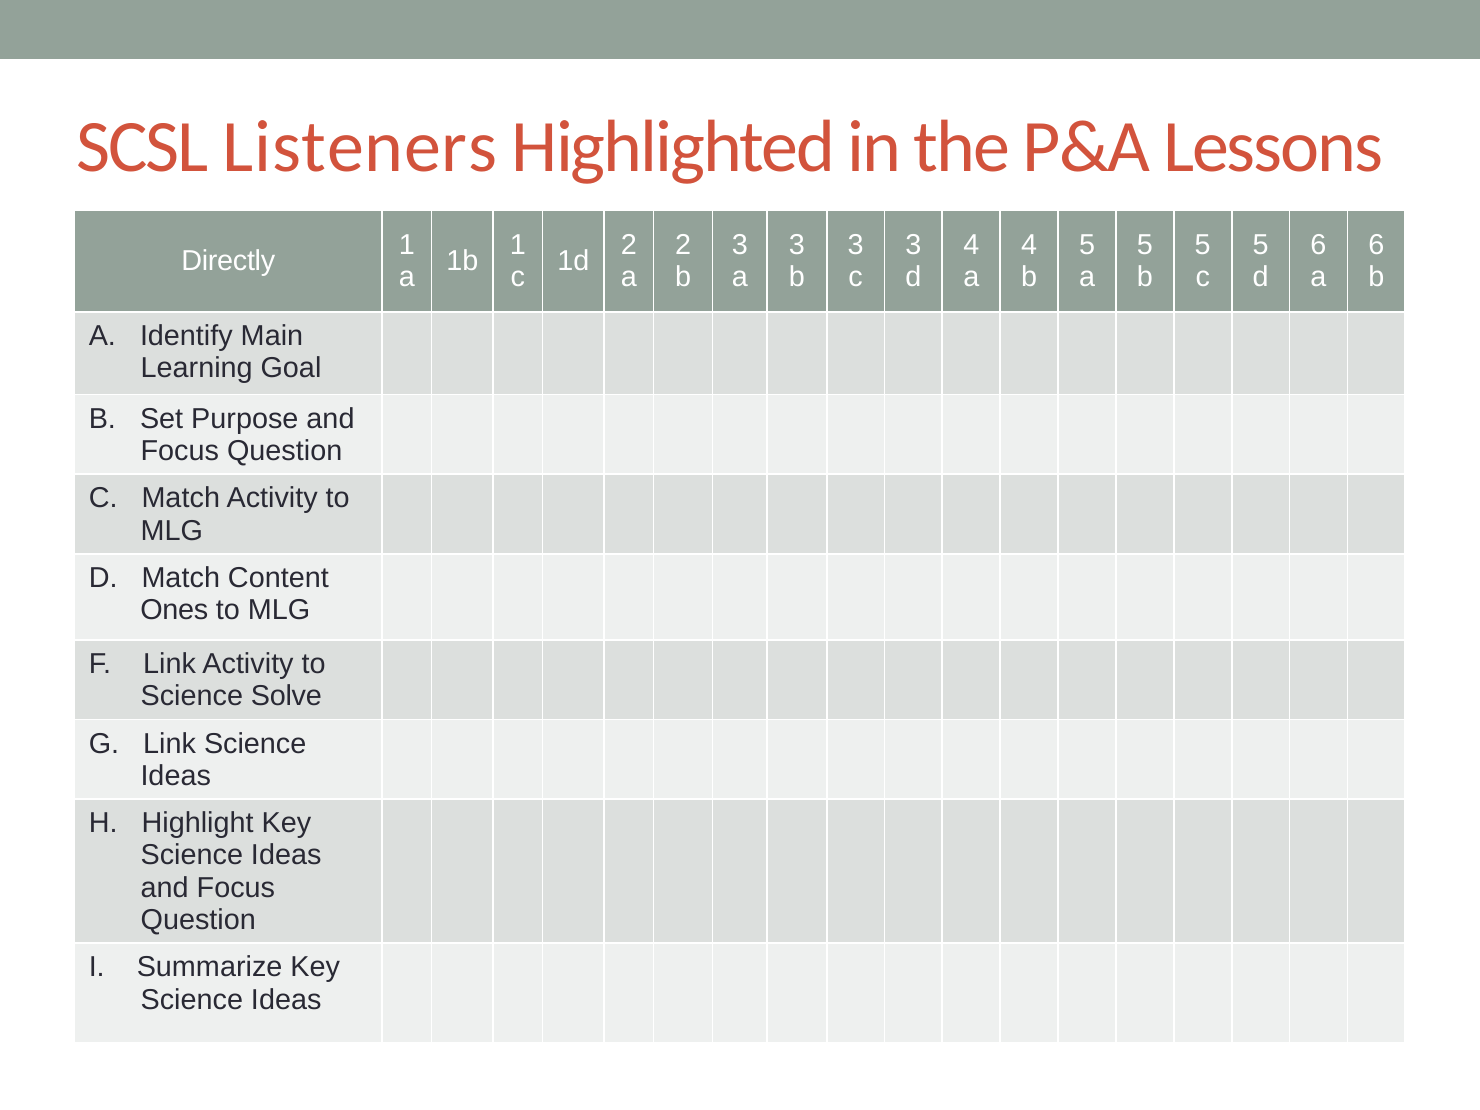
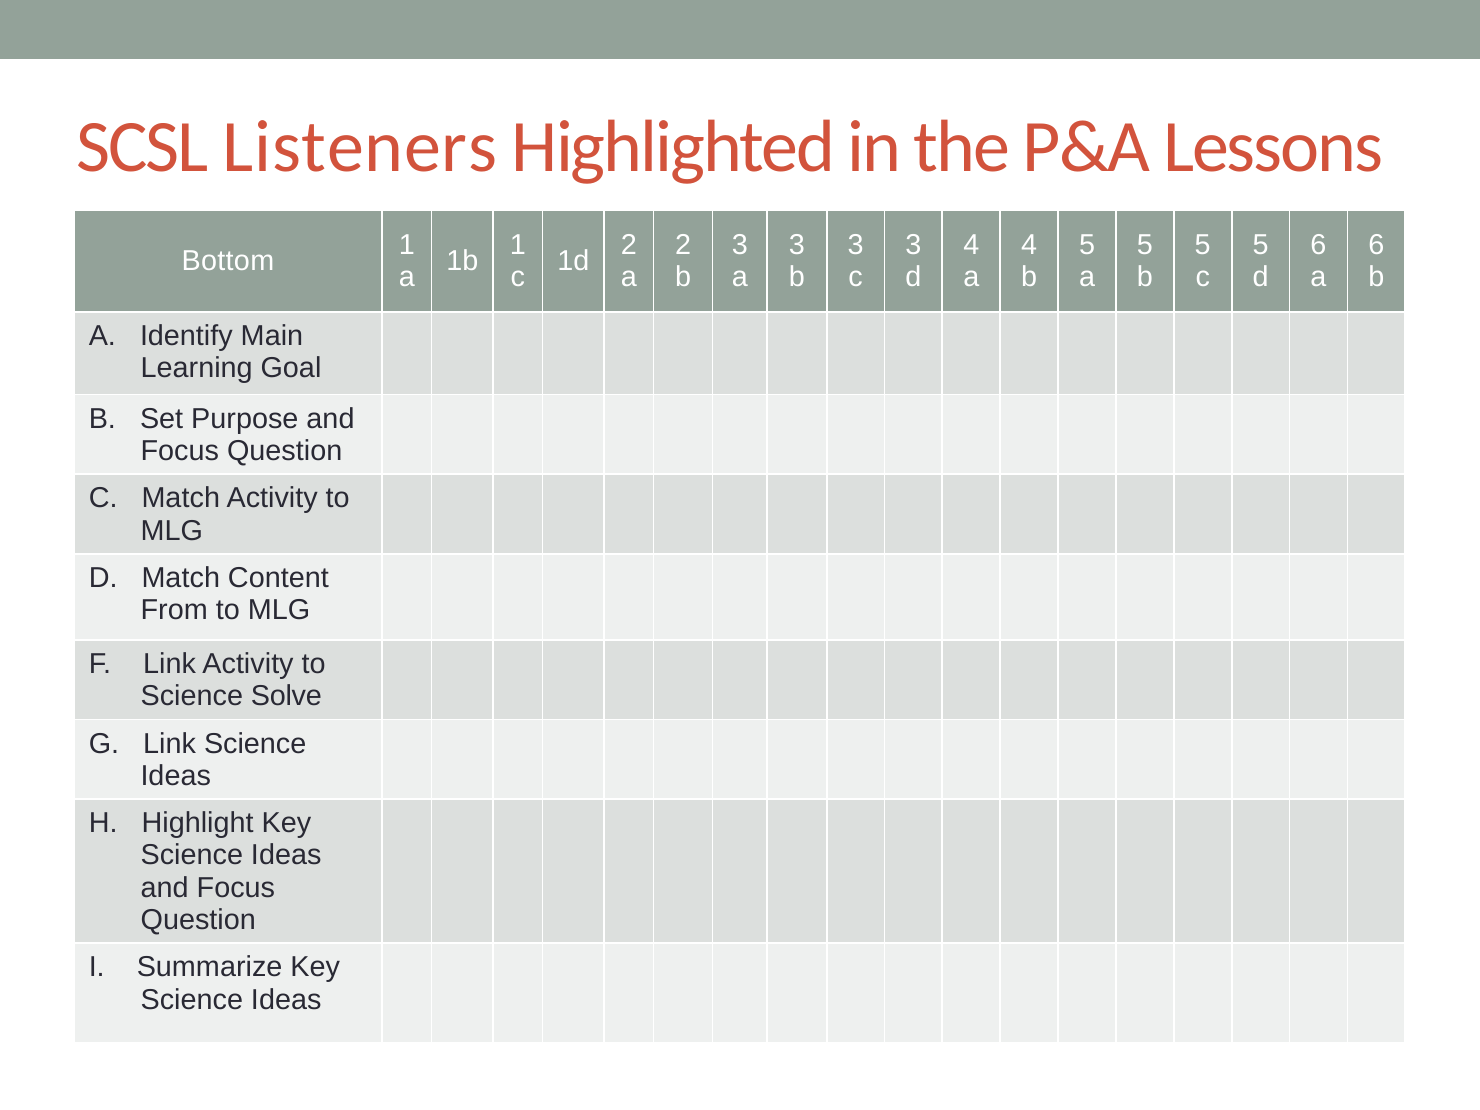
Directly: Directly -> Bottom (228, 261)
Ones: Ones -> From (174, 610)
